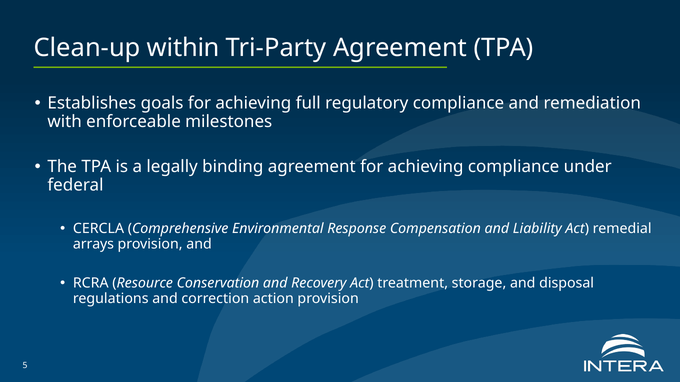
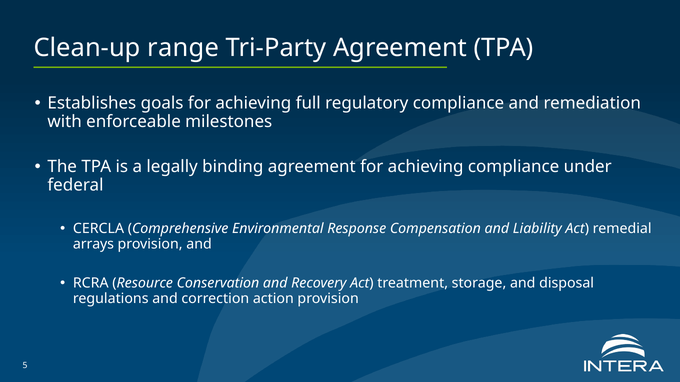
within: within -> range (183, 48)
